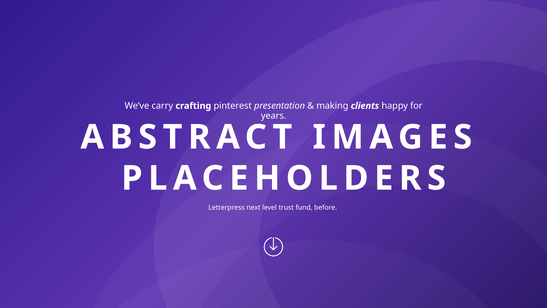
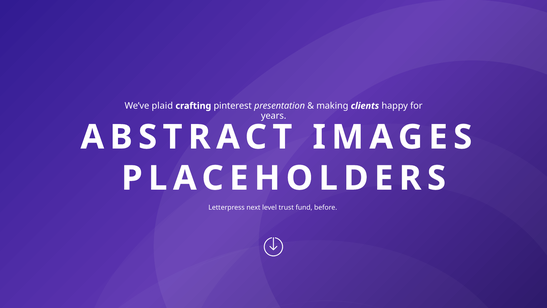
carry: carry -> plaid (162, 106)
